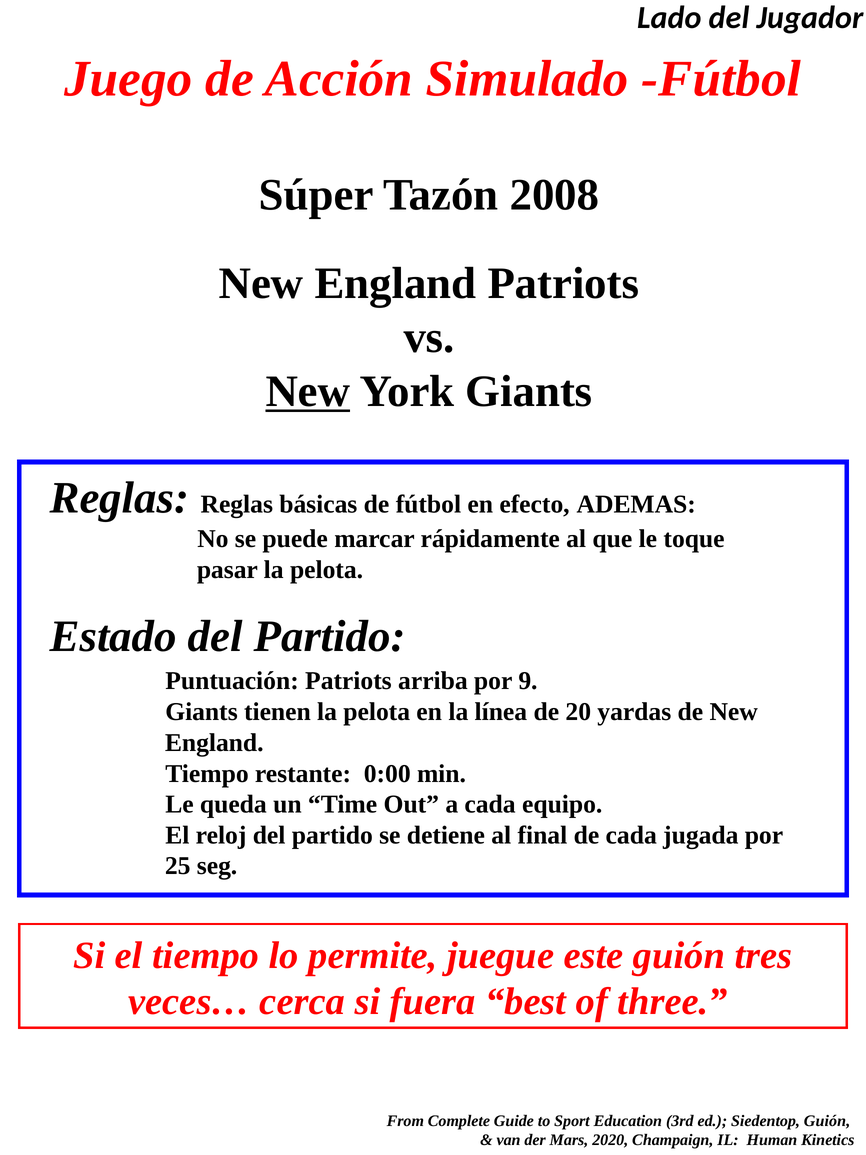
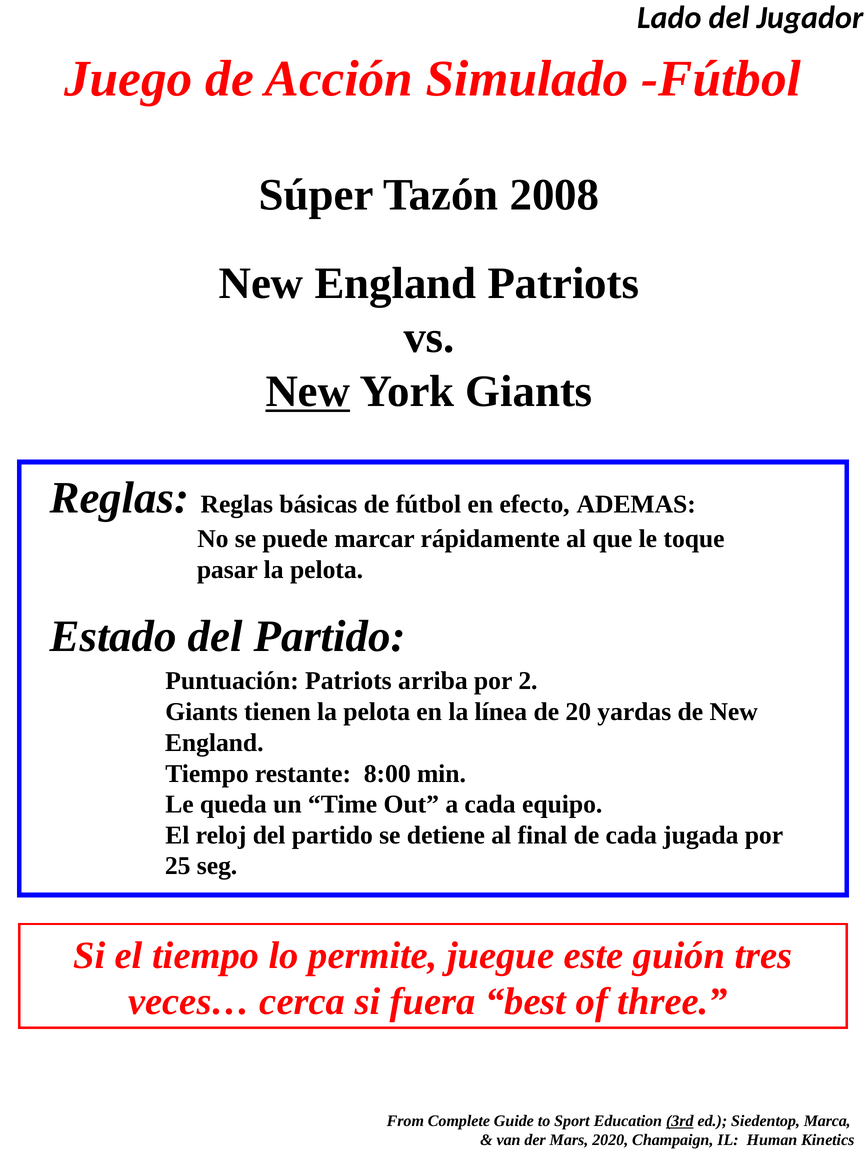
9: 9 -> 2 (528, 680)
0:00: 0:00 -> 8:00 (387, 773)
3rd underline: none -> present (680, 1121)
Siedentop Guión: Guión -> Marca (827, 1121)
